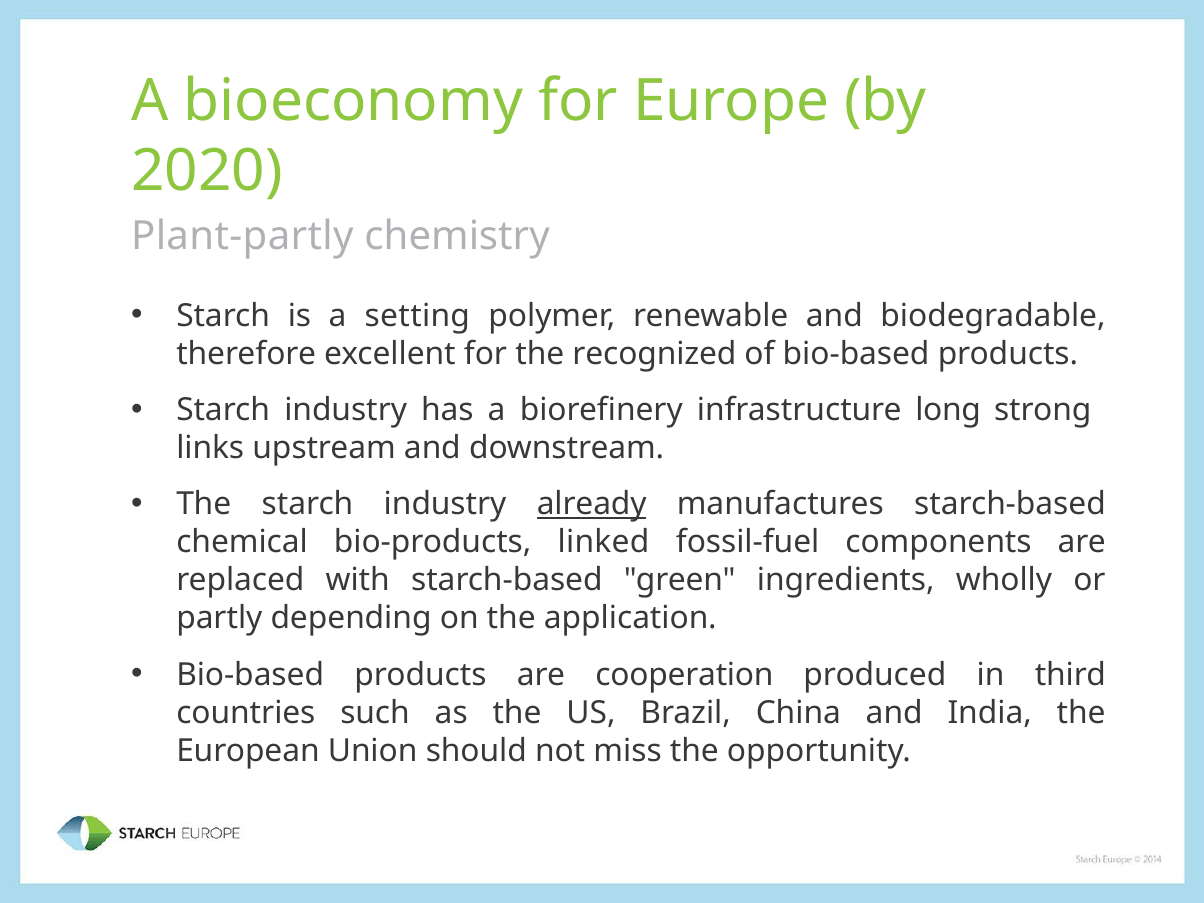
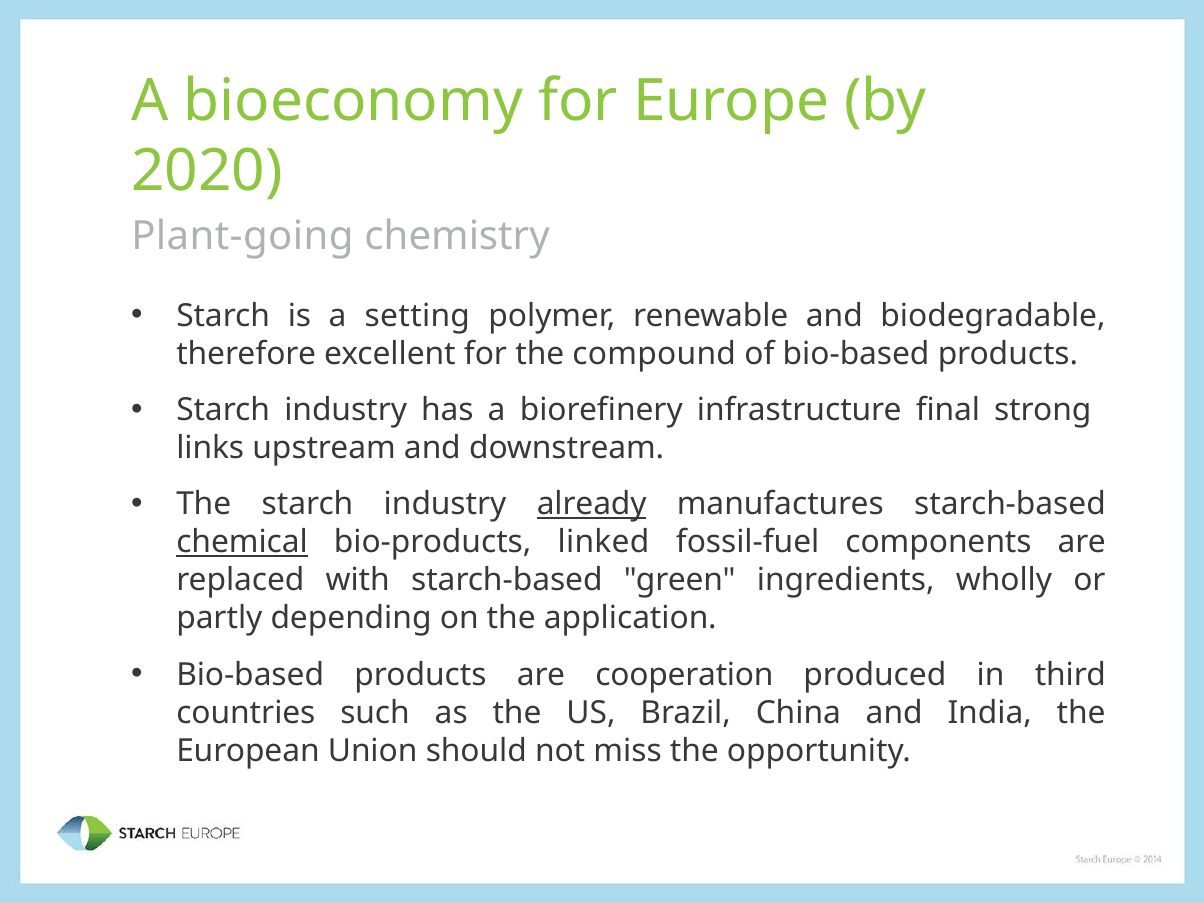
Plant-partly: Plant-partly -> Plant-going (242, 236)
recognized: recognized -> compound (654, 354)
long: long -> final (948, 410)
chemical underline: none -> present (242, 542)
